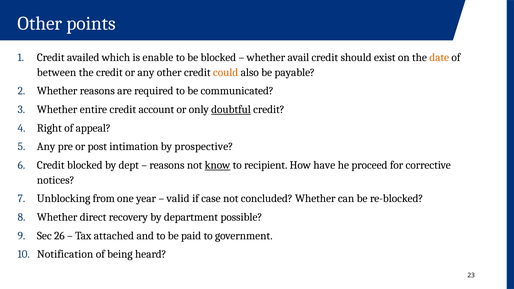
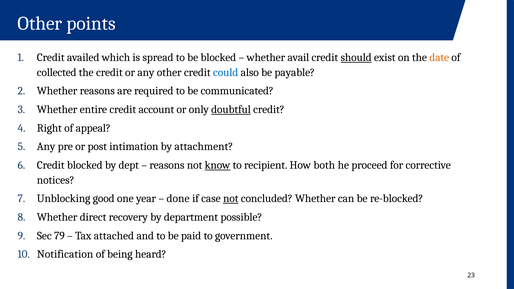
enable: enable -> spread (158, 58)
should underline: none -> present (356, 58)
between: between -> collected (57, 72)
could colour: orange -> blue (226, 72)
prospective: prospective -> attachment (204, 147)
have: have -> both (324, 165)
from: from -> good (104, 199)
valid: valid -> done (178, 199)
not underline: none -> present (231, 199)
26: 26 -> 79 (59, 236)
